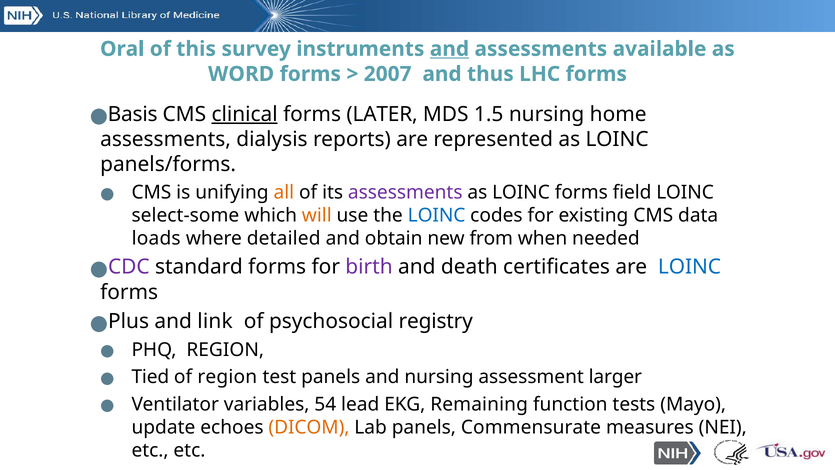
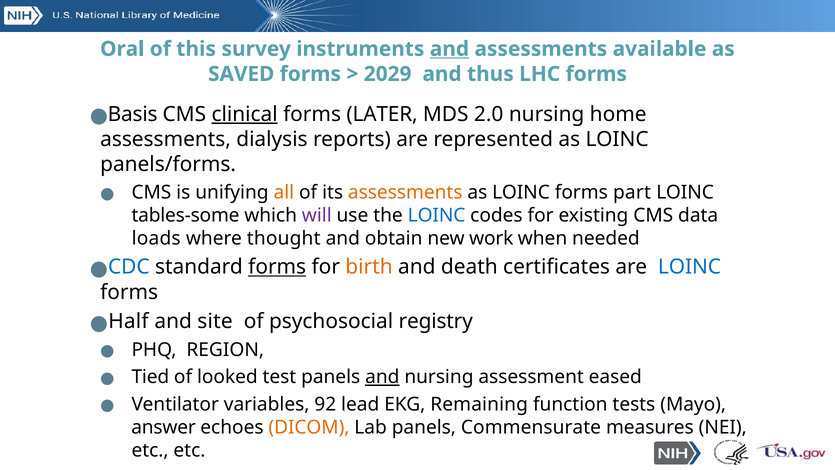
WORD: WORD -> SAVED (241, 74)
2007: 2007 -> 2029 (388, 74)
1.5: 1.5 -> 2.0 (489, 114)
assessments colour: purple -> orange (405, 193)
field: field -> part (632, 193)
select-some: select-some -> tables-some (186, 215)
will colour: orange -> purple (317, 215)
detailed: detailed -> thought (284, 238)
from: from -> work (491, 238)
CDC colour: purple -> blue (129, 267)
forms underline: none -> present (277, 267)
birth colour: purple -> orange (369, 267)
Plus: Plus -> Half (128, 321)
link: link -> site (215, 321)
of region: region -> looked (227, 377)
and underline: none -> present (382, 377)
larger: larger -> eased (615, 377)
54: 54 -> 92 (325, 404)
update: update -> answer (164, 427)
